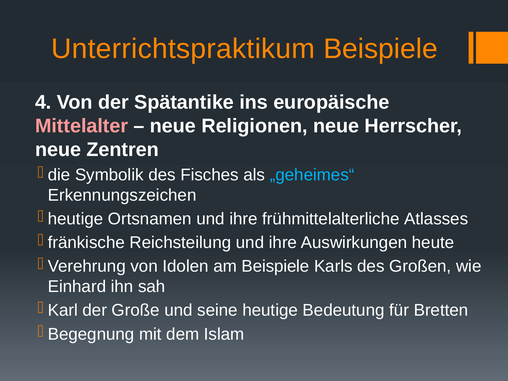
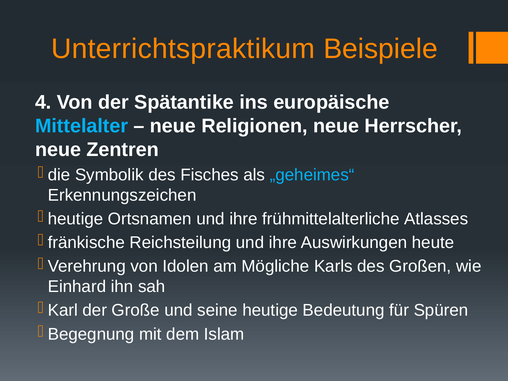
Mittelalter colour: pink -> light blue (82, 126)
am Beispiele: Beispiele -> Mögliche (275, 266)
Bretten: Bretten -> Spüren (441, 310)
